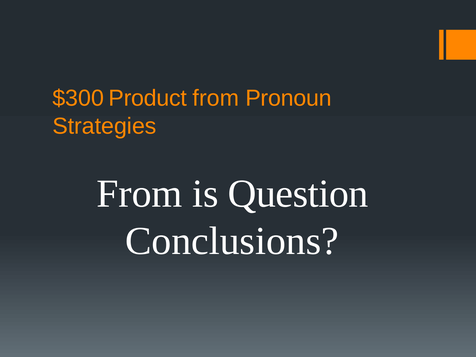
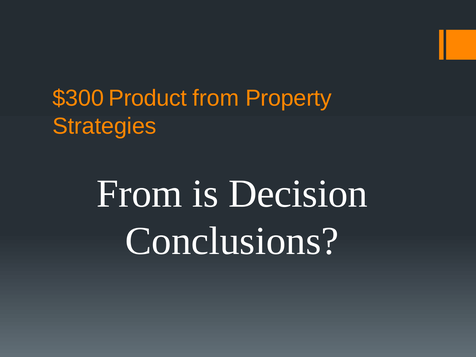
Pronoun: Pronoun -> Property (289, 98)
Question: Question -> Decision (298, 194)
